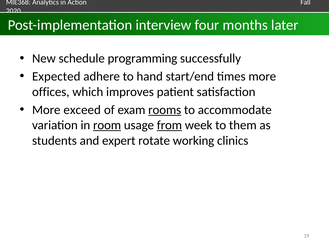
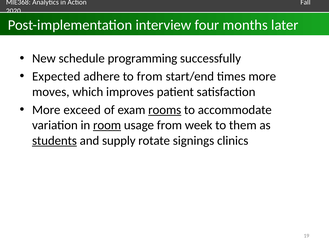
to hand: hand -> from (150, 76)
offices: offices -> moves (51, 92)
from underline: present -> none (169, 125)
students underline: none -> present (54, 140)
expert: expert -> supply (119, 140)
working: working -> signings (194, 140)
